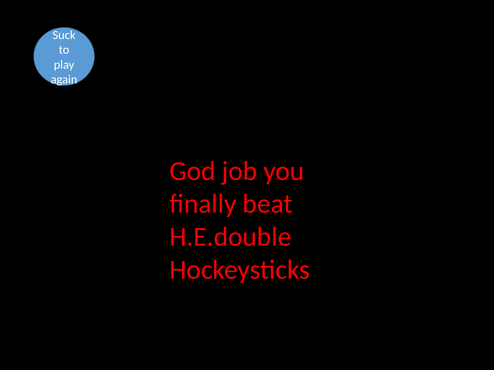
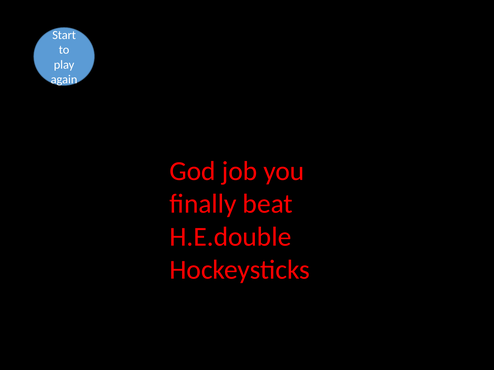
Suck: Suck -> Start (64, 35)
